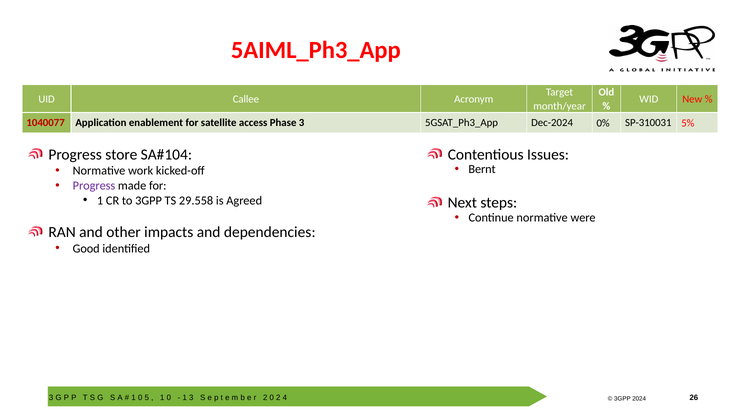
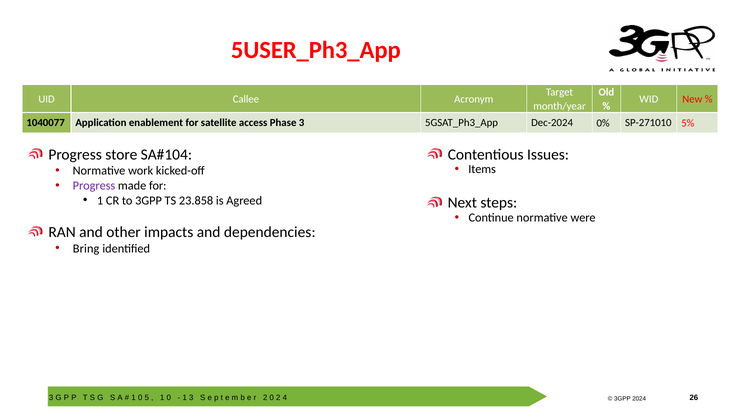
5AIML_Ph3_App: 5AIML_Ph3_App -> 5USER_Ph3_App (316, 50)
1040077 colour: red -> black (46, 123)
SP-310031: SP-310031 -> SP-271010 (648, 123)
Bernt: Bernt -> Items (482, 169)
29.558: 29.558 -> 23.858 (196, 201)
Good: Good -> Bring (86, 249)
